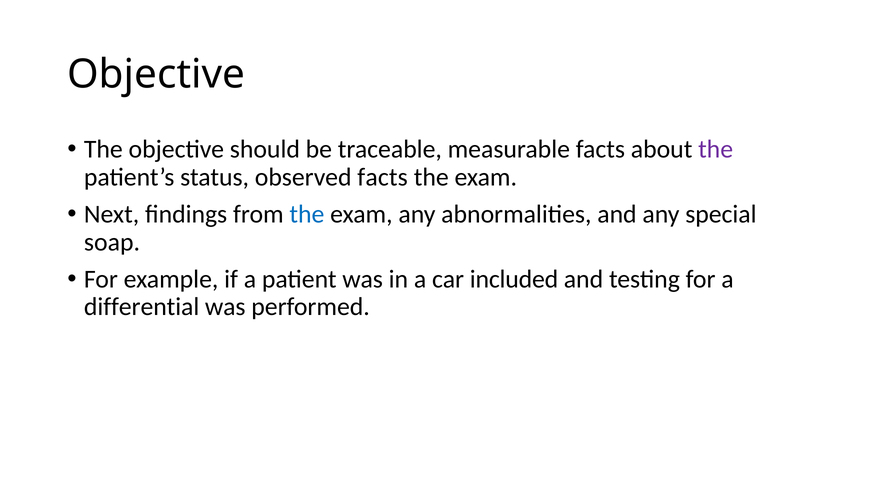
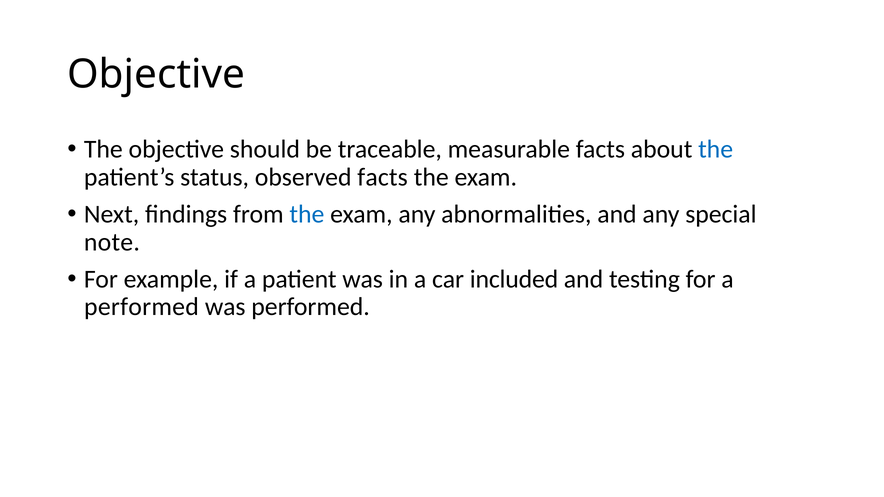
the colour: purple -> blue (716, 149)
soap: soap -> note (112, 242)
differential: differential -> performed (141, 307)
